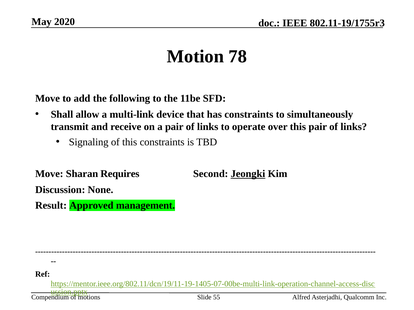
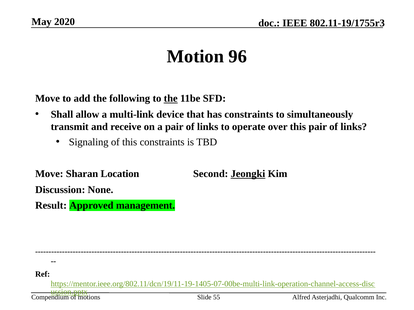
78: 78 -> 96 (238, 56)
the underline: none -> present (171, 99)
Requires: Requires -> Location (120, 174)
